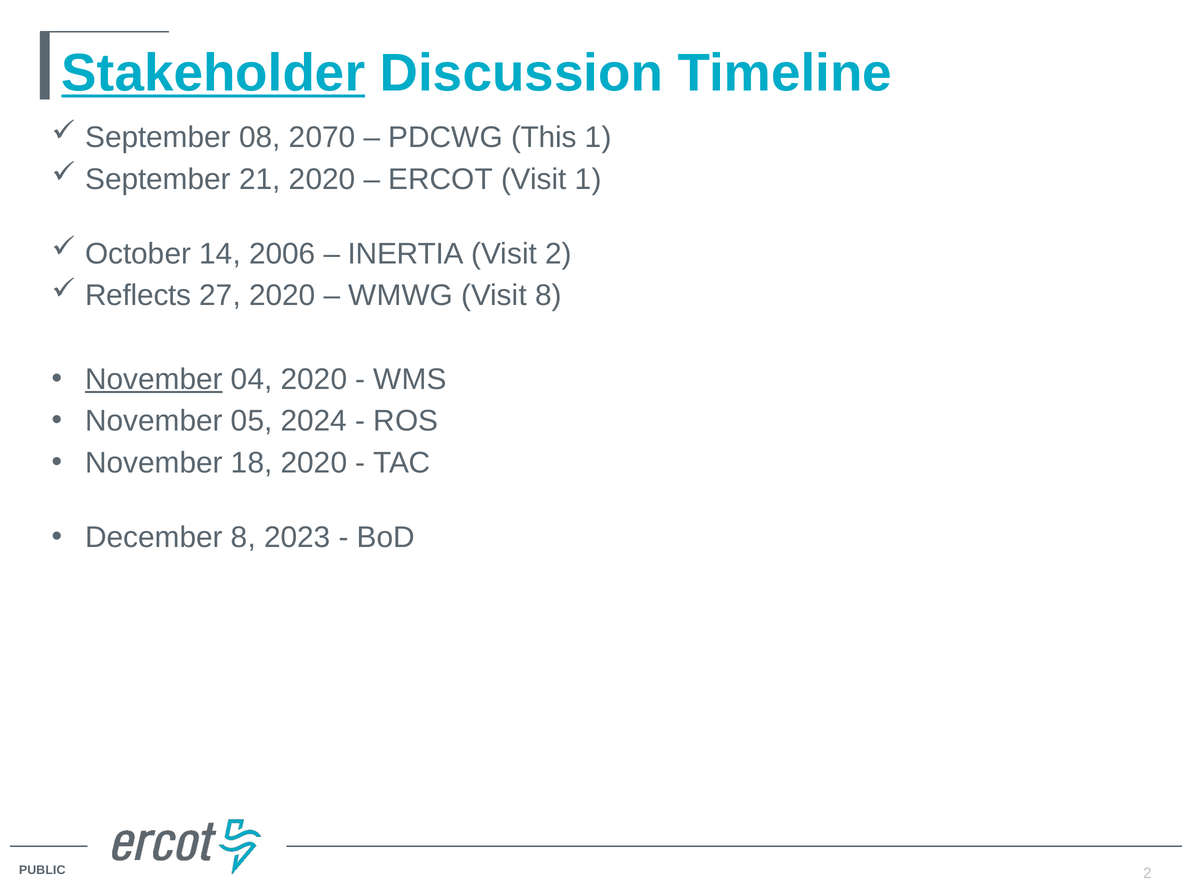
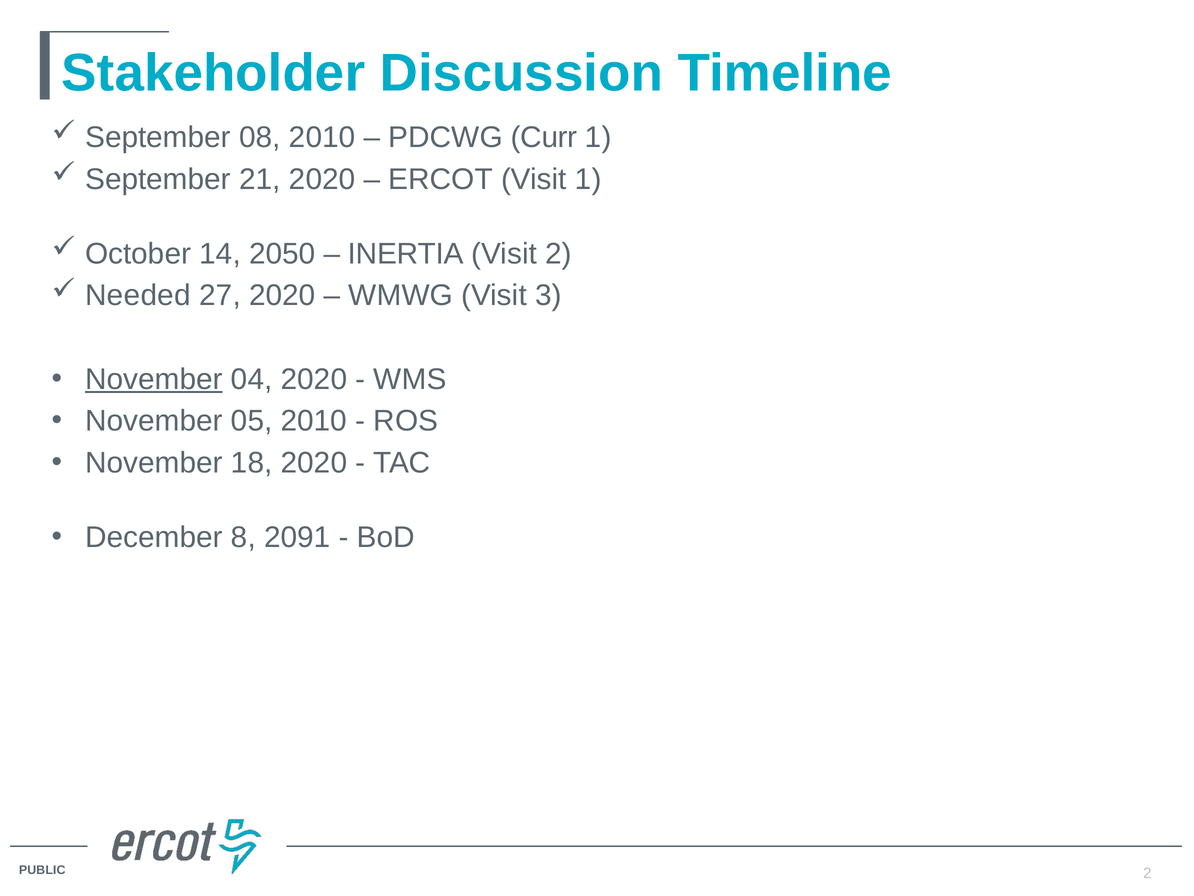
Stakeholder underline: present -> none (213, 73)
08 2070: 2070 -> 2010 (322, 138)
This: This -> Curr (544, 138)
2006: 2006 -> 2050 (282, 254)
Reflects: Reflects -> Needed (138, 295)
Visit 8: 8 -> 3 (548, 295)
05 2024: 2024 -> 2010 (314, 421)
2023: 2023 -> 2091 (297, 537)
